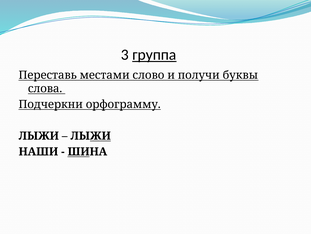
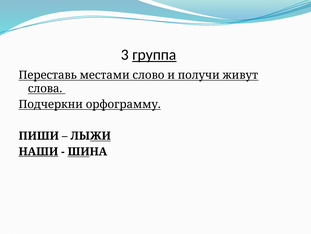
буквы: буквы -> живут (240, 75)
ЛЫЖИ: ЛЫЖИ -> ПИШИ (39, 135)
НАШИ underline: none -> present (38, 151)
